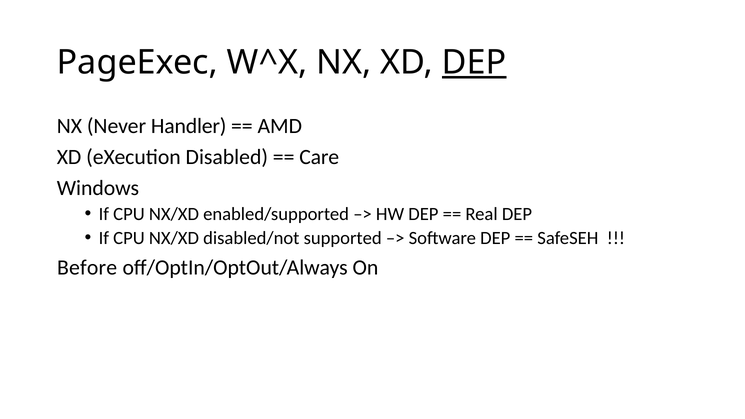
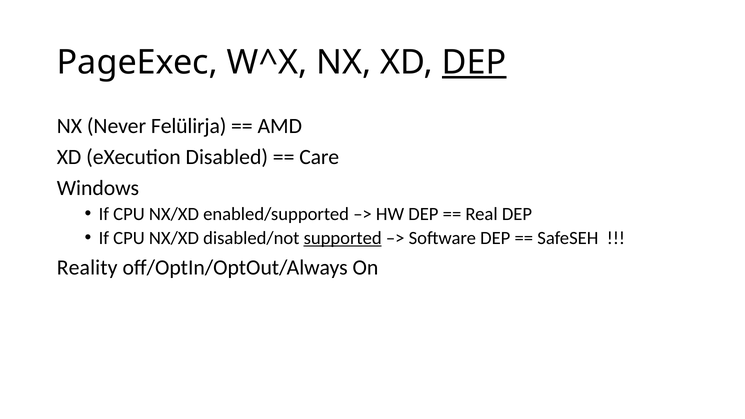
Handler: Handler -> Felülirja (189, 126)
supported underline: none -> present (343, 238)
Before: Before -> Reality (87, 267)
